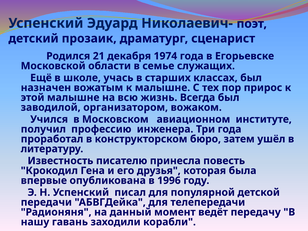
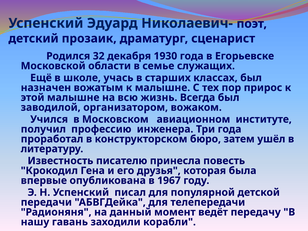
21: 21 -> 32 (99, 56)
1974: 1974 -> 1930 (165, 56)
1996: 1996 -> 1967 (169, 180)
